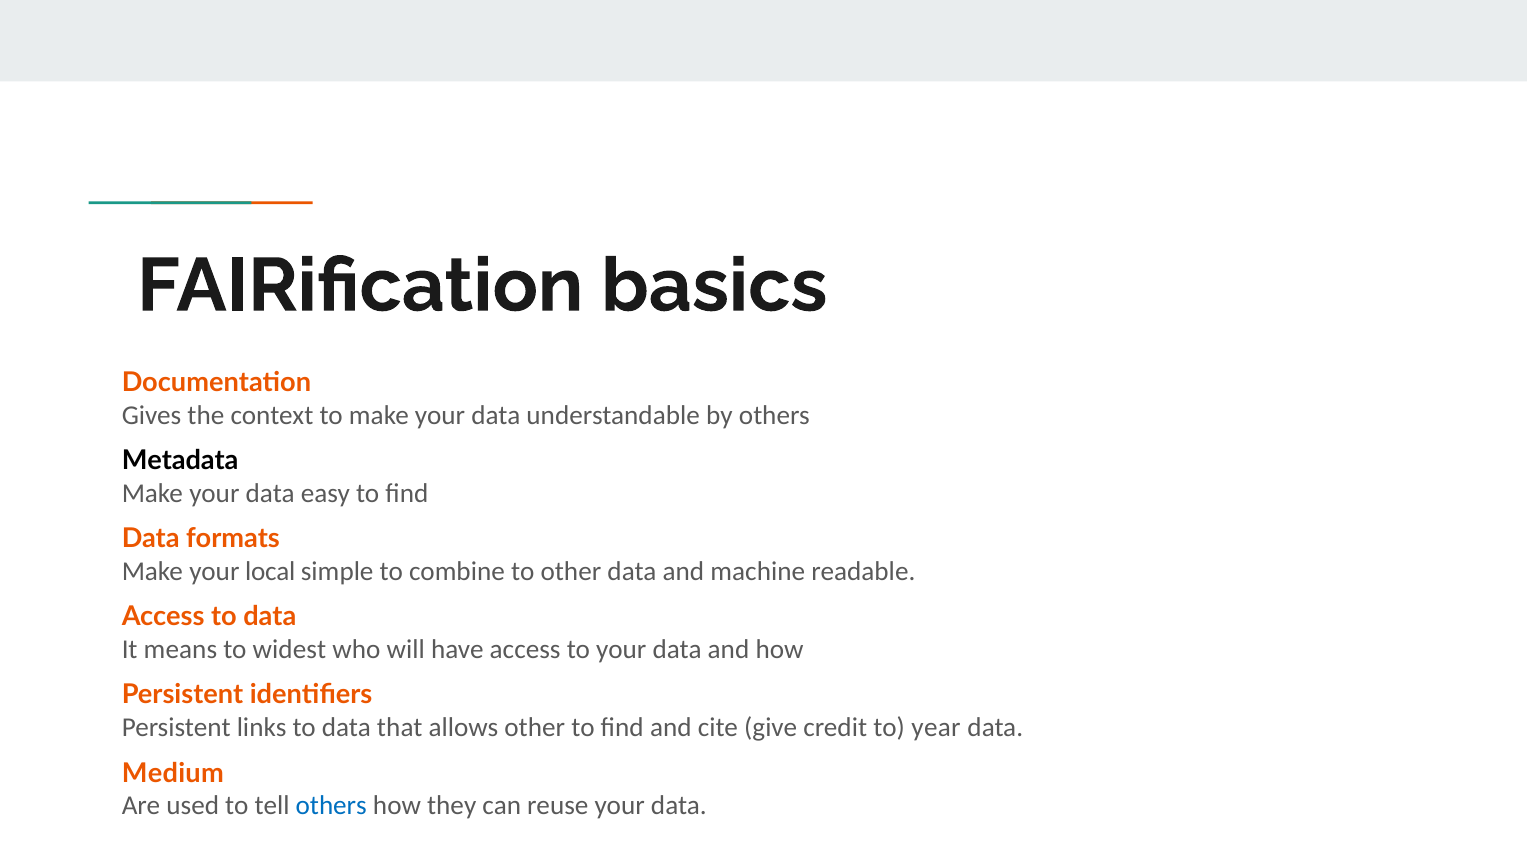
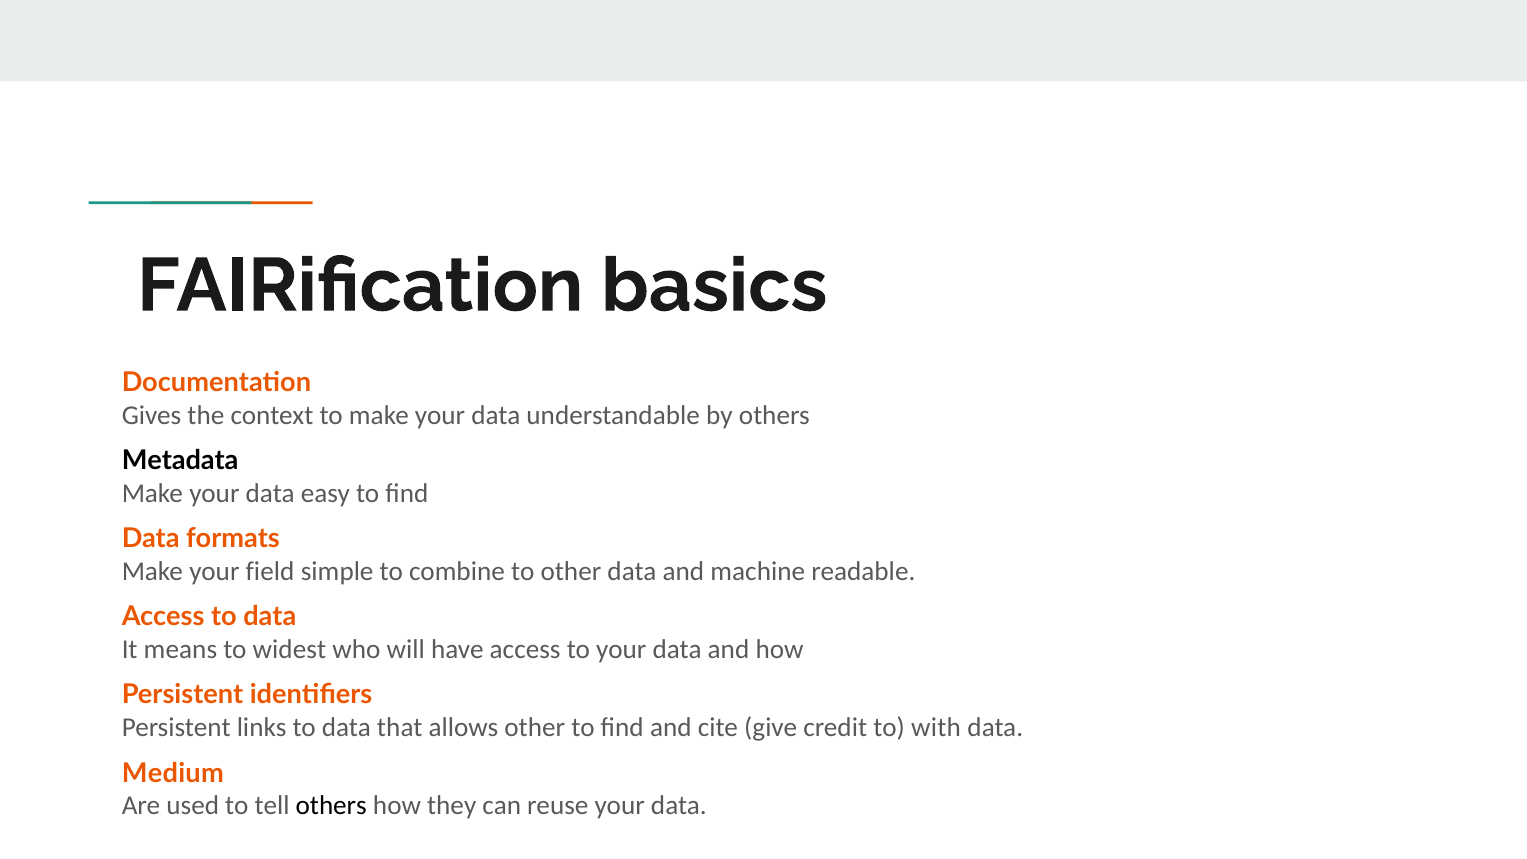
local: local -> field (270, 571)
year: year -> with (936, 728)
others colour: blue -> black (331, 806)
